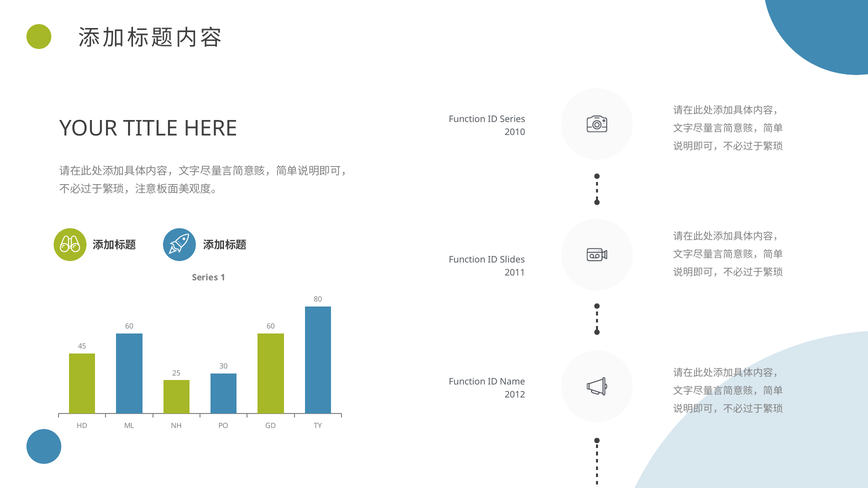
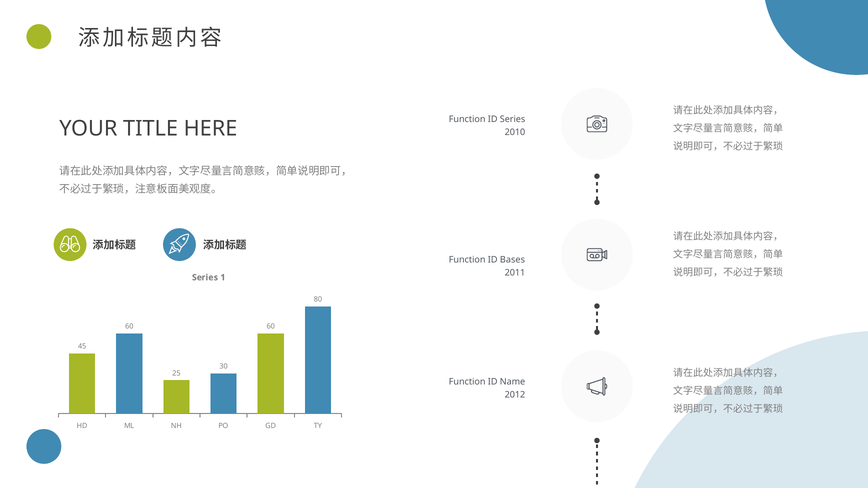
Slides: Slides -> Bases (512, 260)
